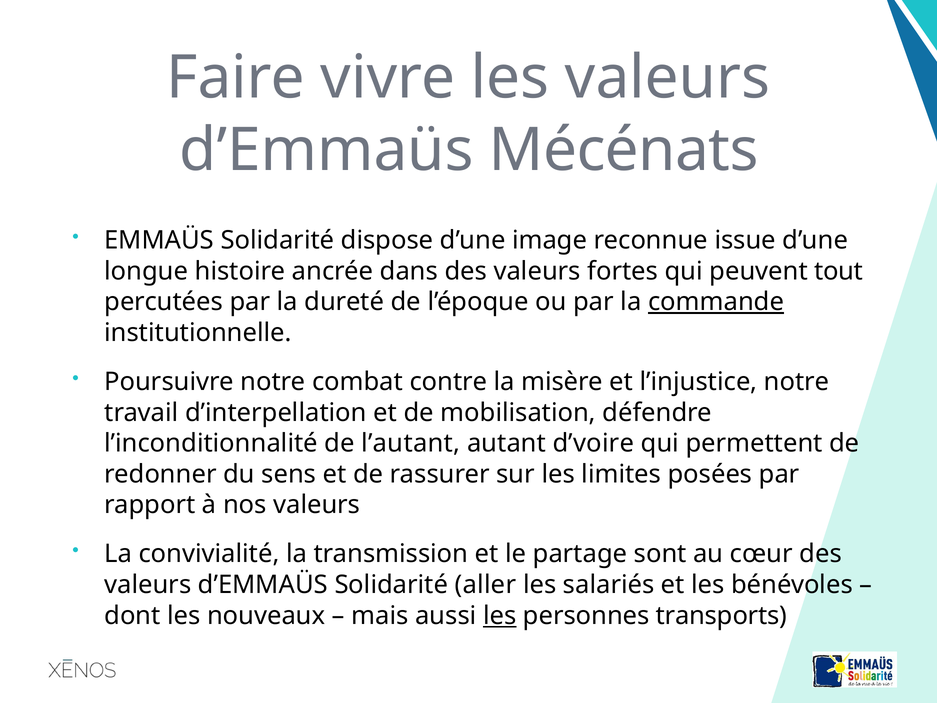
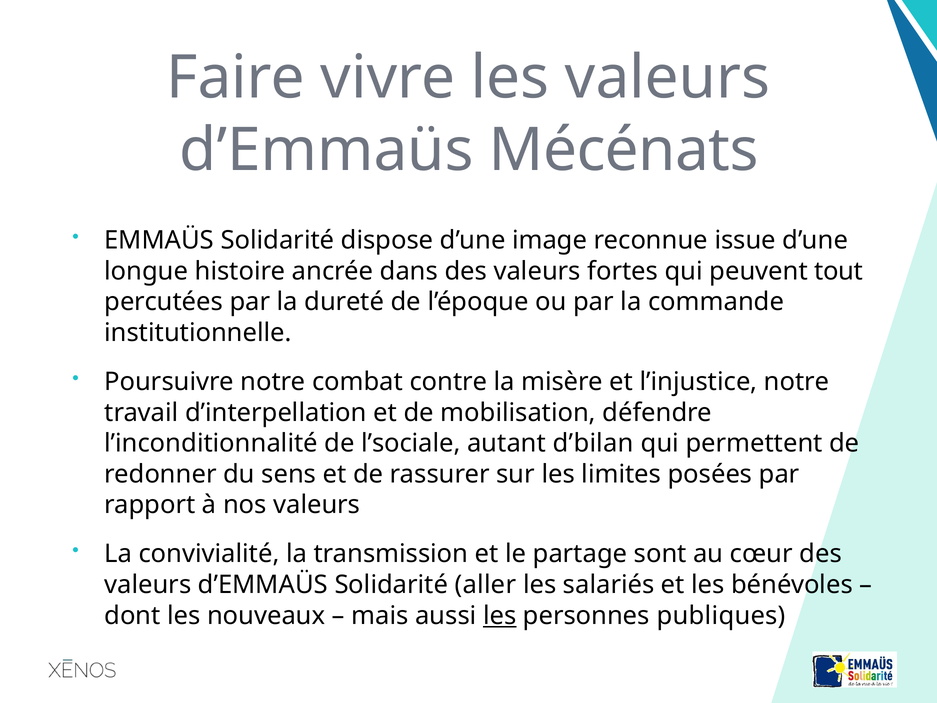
commande underline: present -> none (716, 302)
l’autant: l’autant -> l’sociale (411, 443)
d’voire: d’voire -> d’bilan (593, 443)
transports: transports -> publiques (721, 615)
